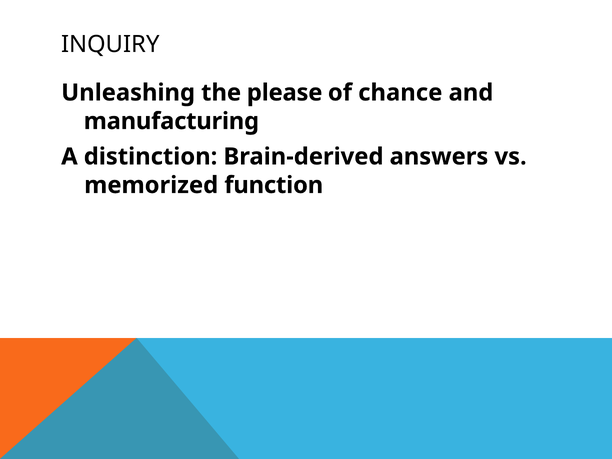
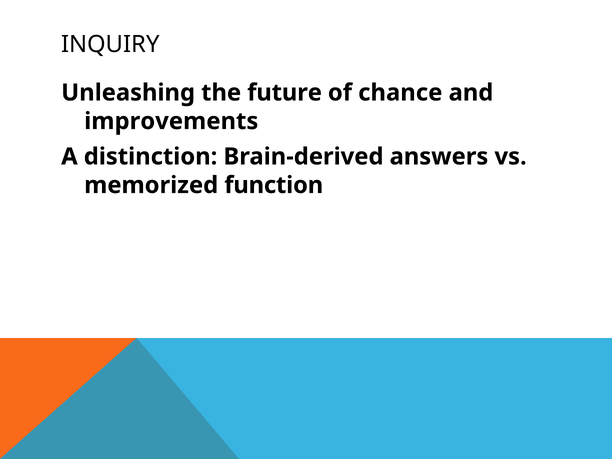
please: please -> future (285, 93)
manufacturing: manufacturing -> improvements (171, 121)
